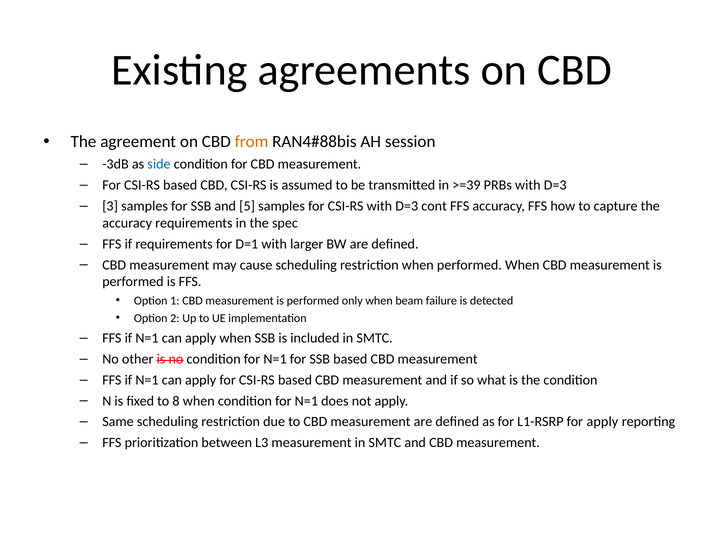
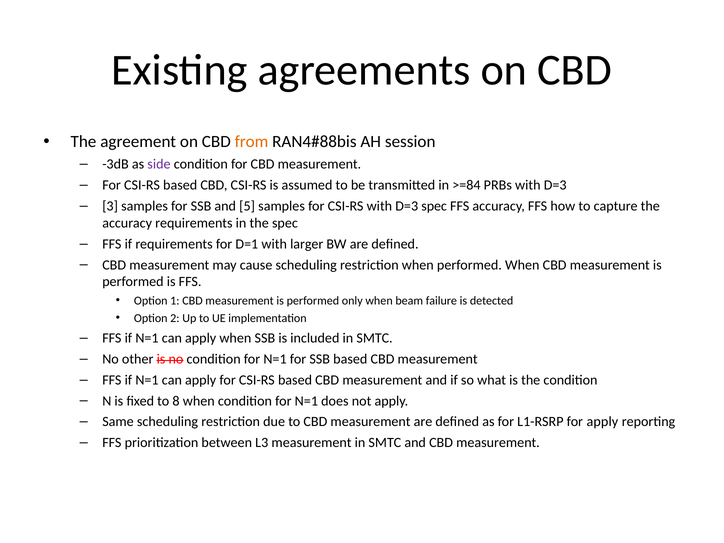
side colour: blue -> purple (159, 164)
>=39: >=39 -> >=84 (466, 185)
D=3 cont: cont -> spec (434, 206)
